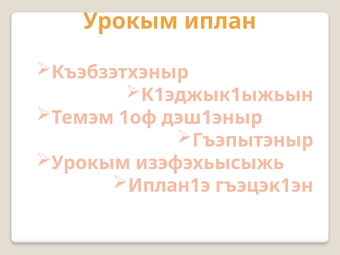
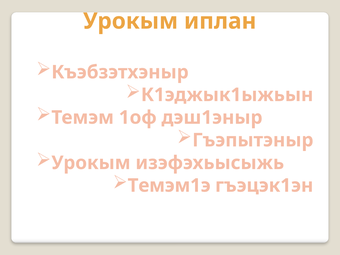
Иплан1э: Иплан1э -> Темэм1э (169, 186)
